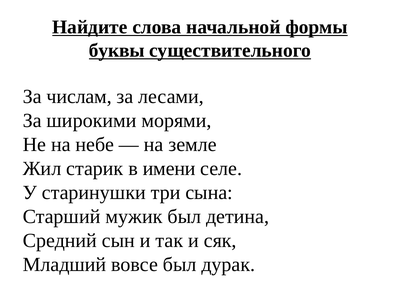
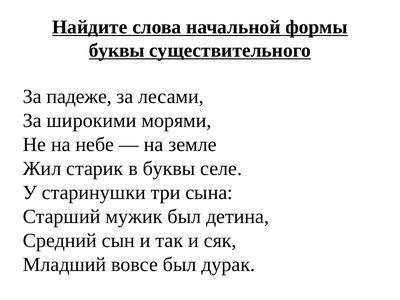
числам: числам -> падеже (79, 97)
в имени: имени -> буквы (169, 169)
